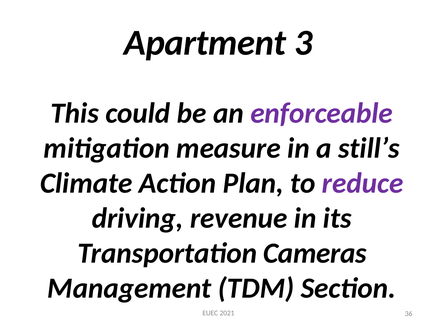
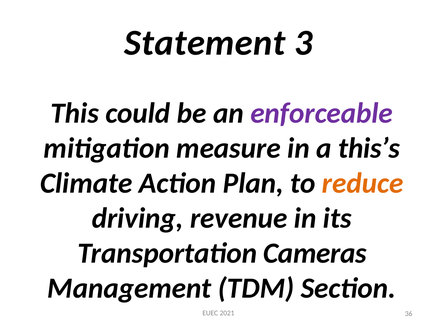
Apartment: Apartment -> Statement (205, 43)
still’s: still’s -> this’s (369, 148)
reduce colour: purple -> orange (363, 183)
